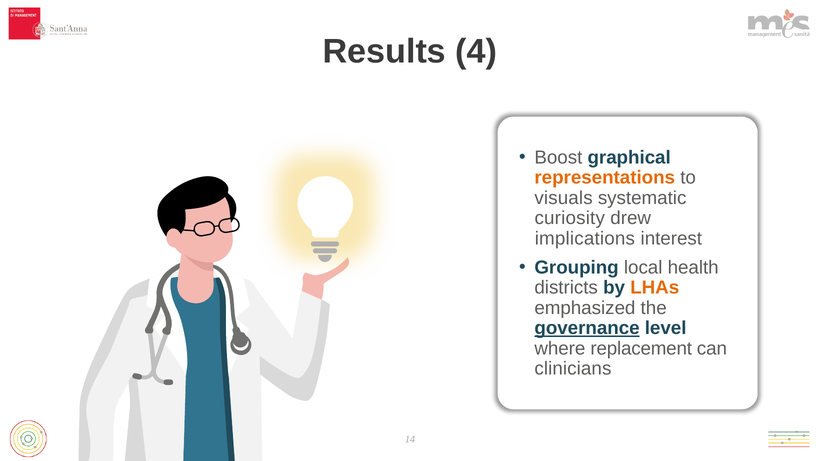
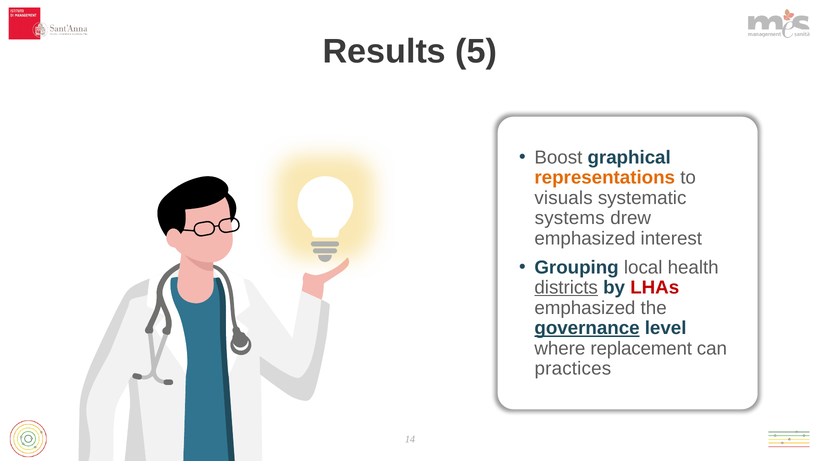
4: 4 -> 5 (476, 51)
curiosity: curiosity -> systems (570, 218)
implications: implications -> emphasized (585, 239)
districts underline: none -> present (566, 288)
LHAs colour: orange -> red (655, 288)
clinicians: clinicians -> practices (573, 369)
